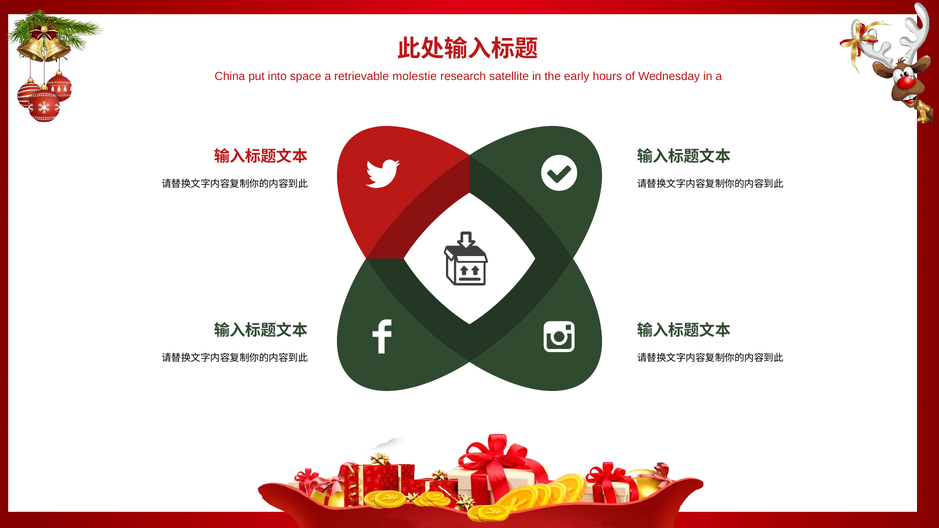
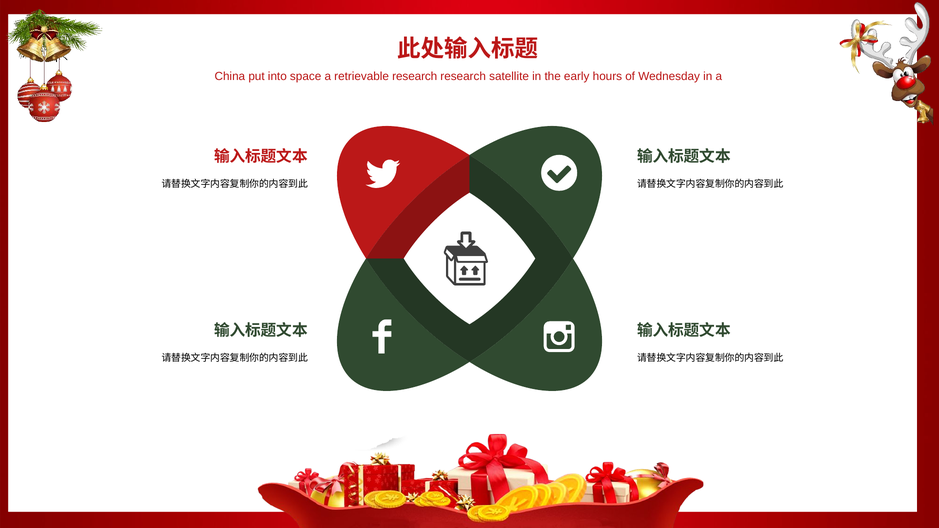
retrievable molestie: molestie -> research (415, 77)
